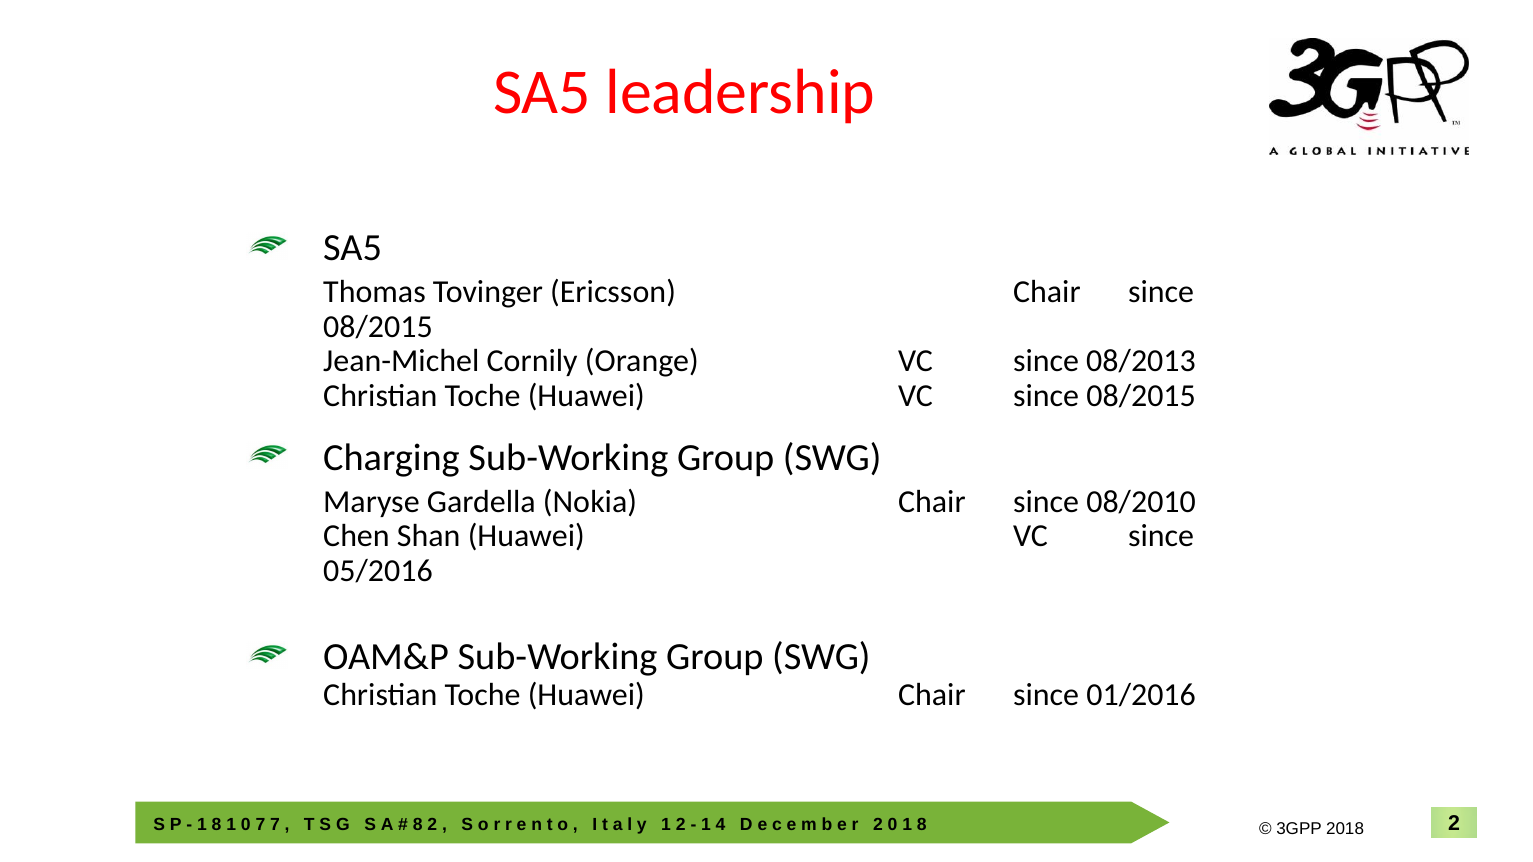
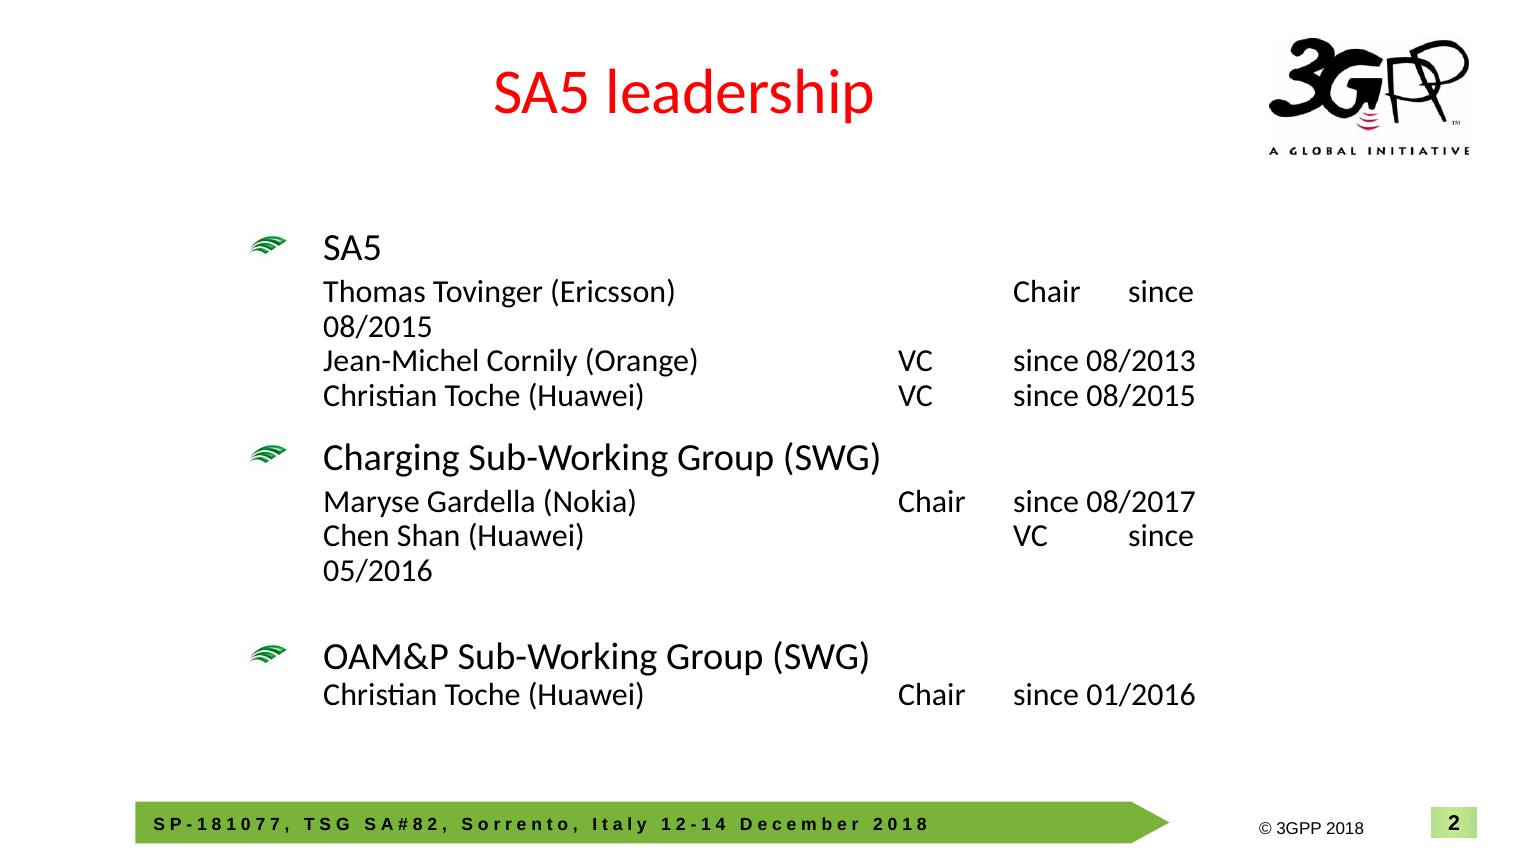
08/2010: 08/2010 -> 08/2017 (1141, 502)
